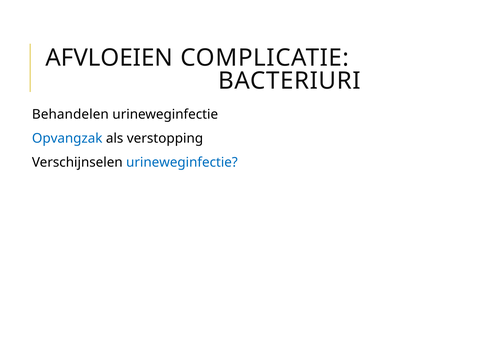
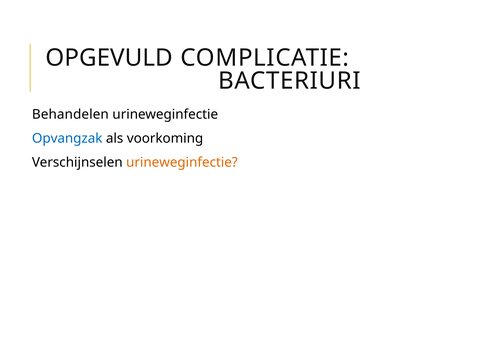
AFVLOEIEN: AFVLOEIEN -> OPGEVULD (109, 58)
verstopping: verstopping -> voorkoming (165, 139)
urineweginfectie colour: blue -> orange (182, 162)
